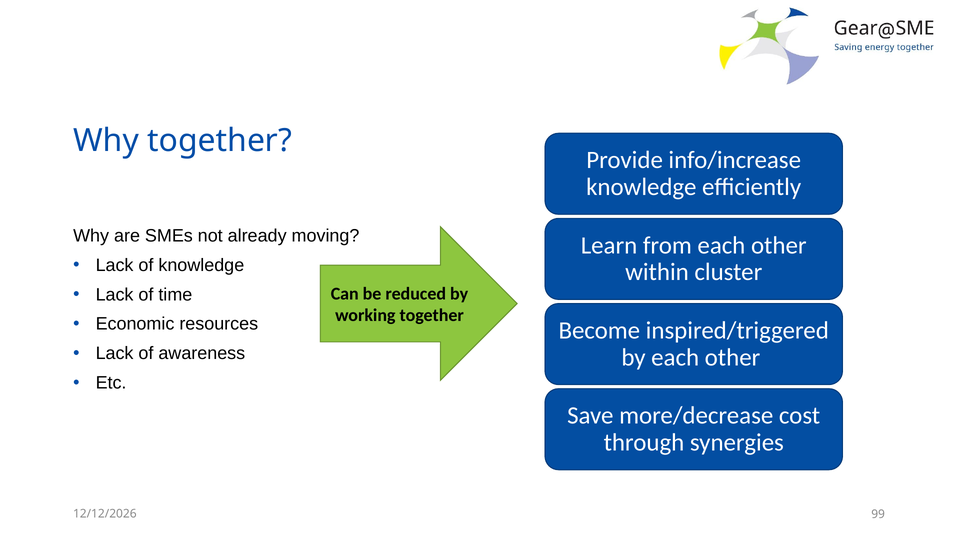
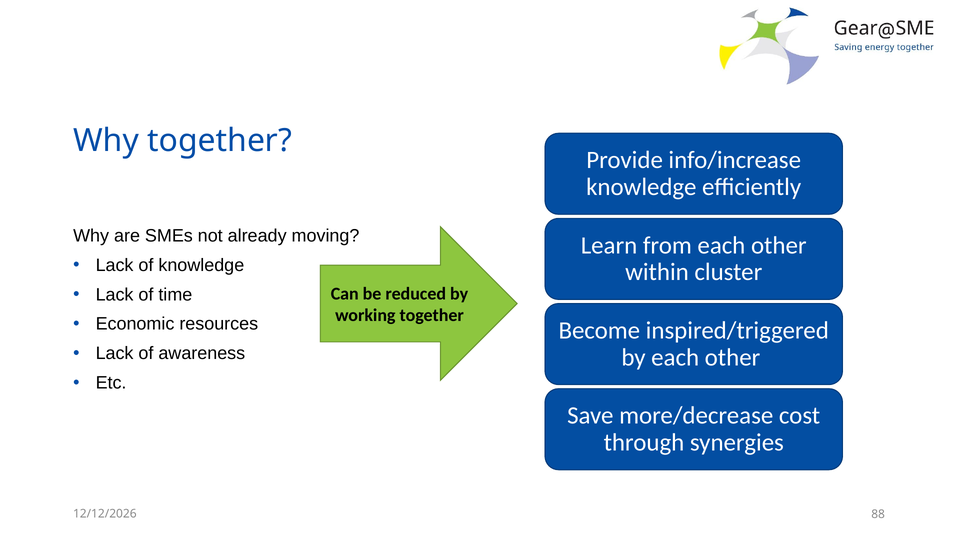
99: 99 -> 88 (878, 514)
